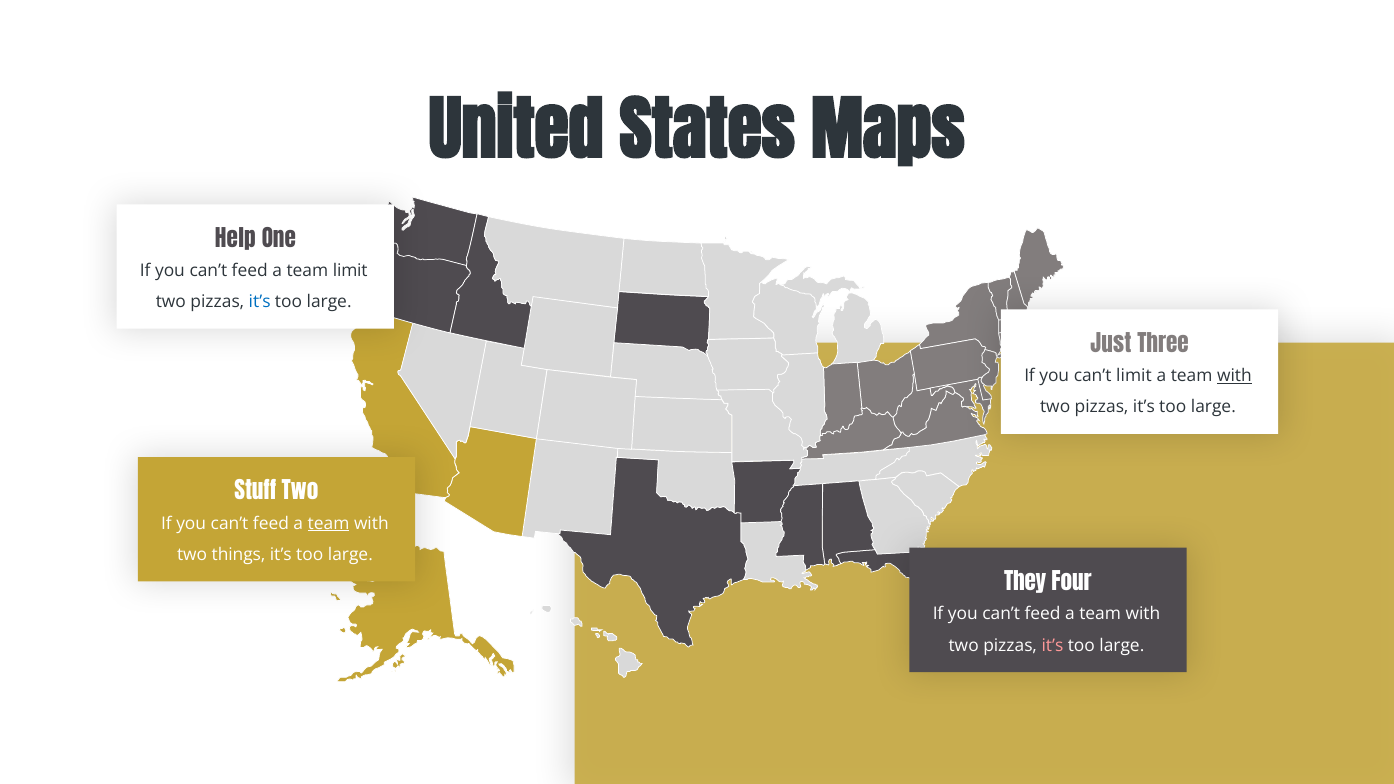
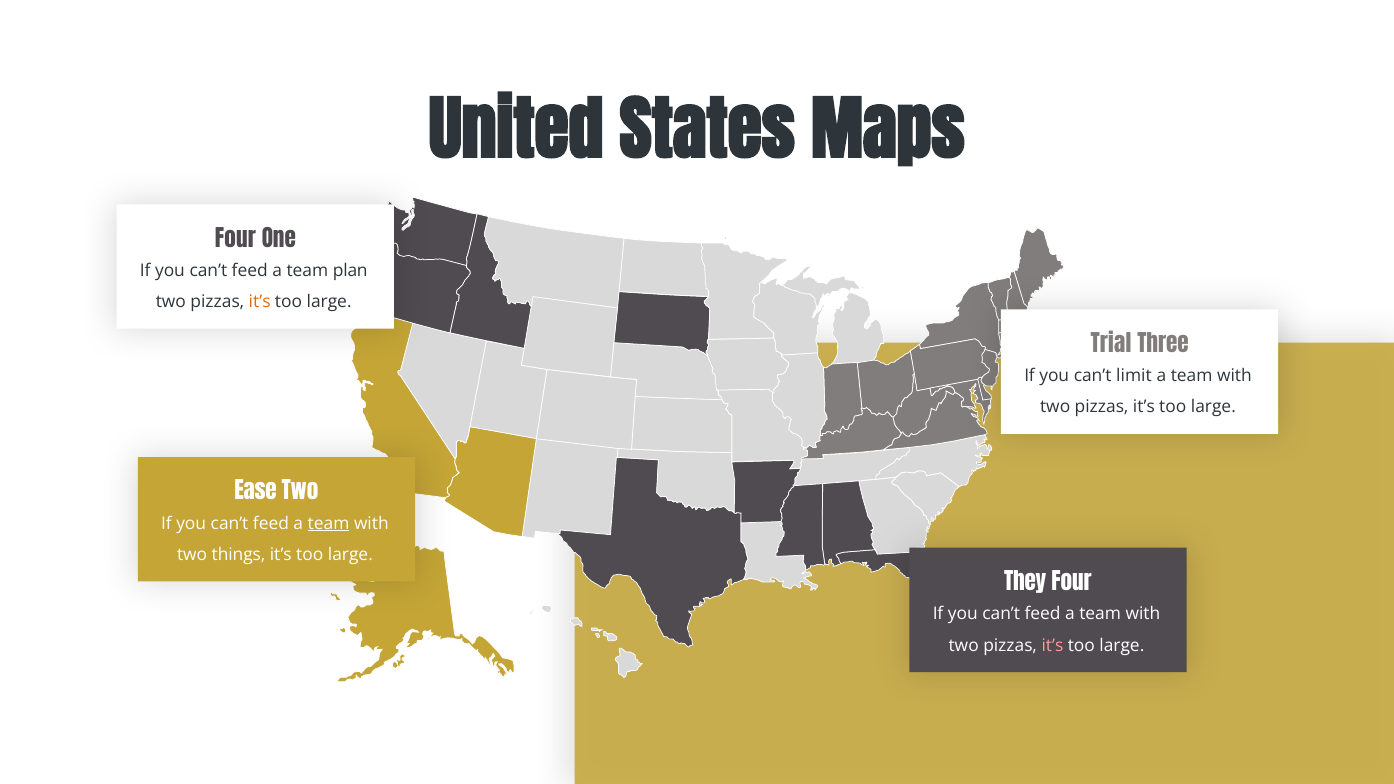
Help: Help -> Four (235, 240)
team limit: limit -> plan (350, 271)
it’s colour: blue -> orange (260, 302)
Just: Just -> Trial (1111, 345)
with underline: present -> none (1234, 376)
Stuff: Stuff -> Ease (255, 492)
